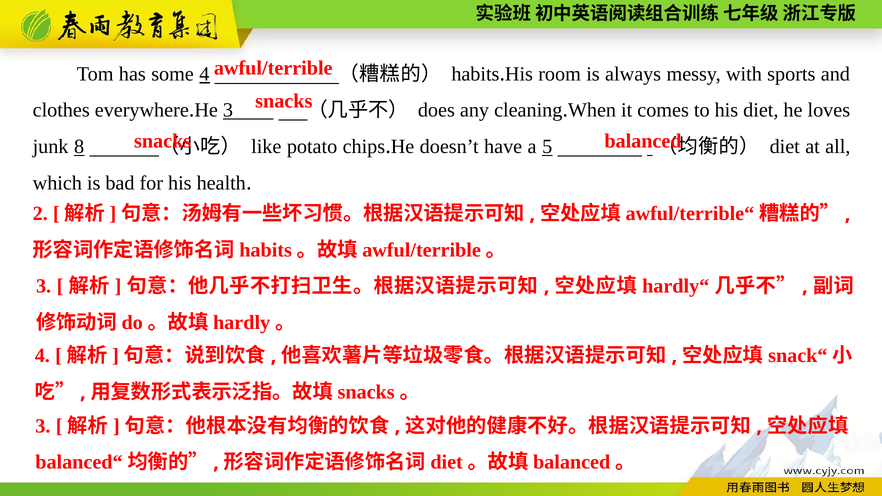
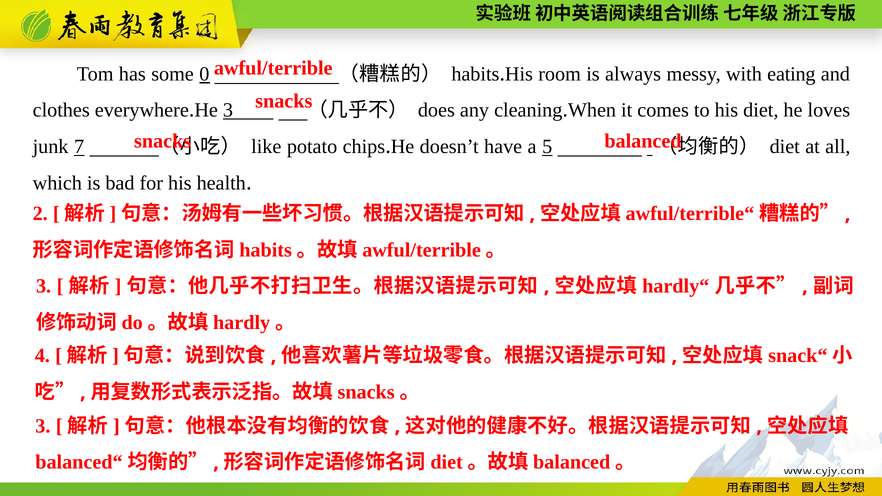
some 4: 4 -> 0 (204, 74)
sports: sports -> eating (791, 74)
8: 8 -> 7 (79, 147)
